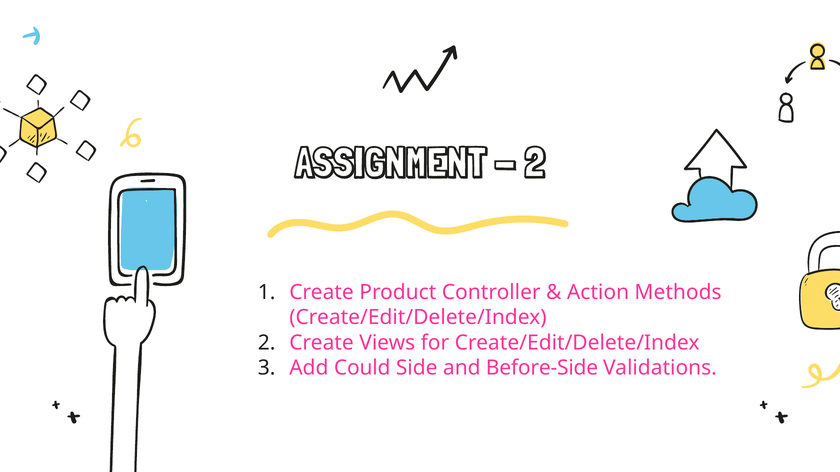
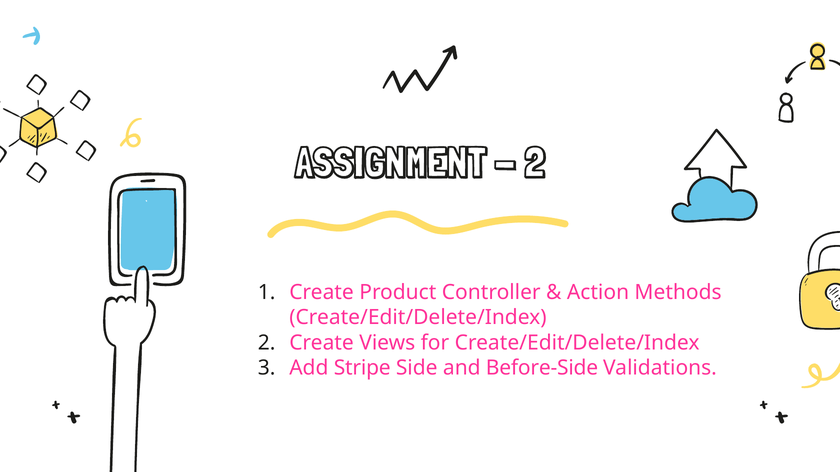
Could: Could -> Stripe (362, 368)
